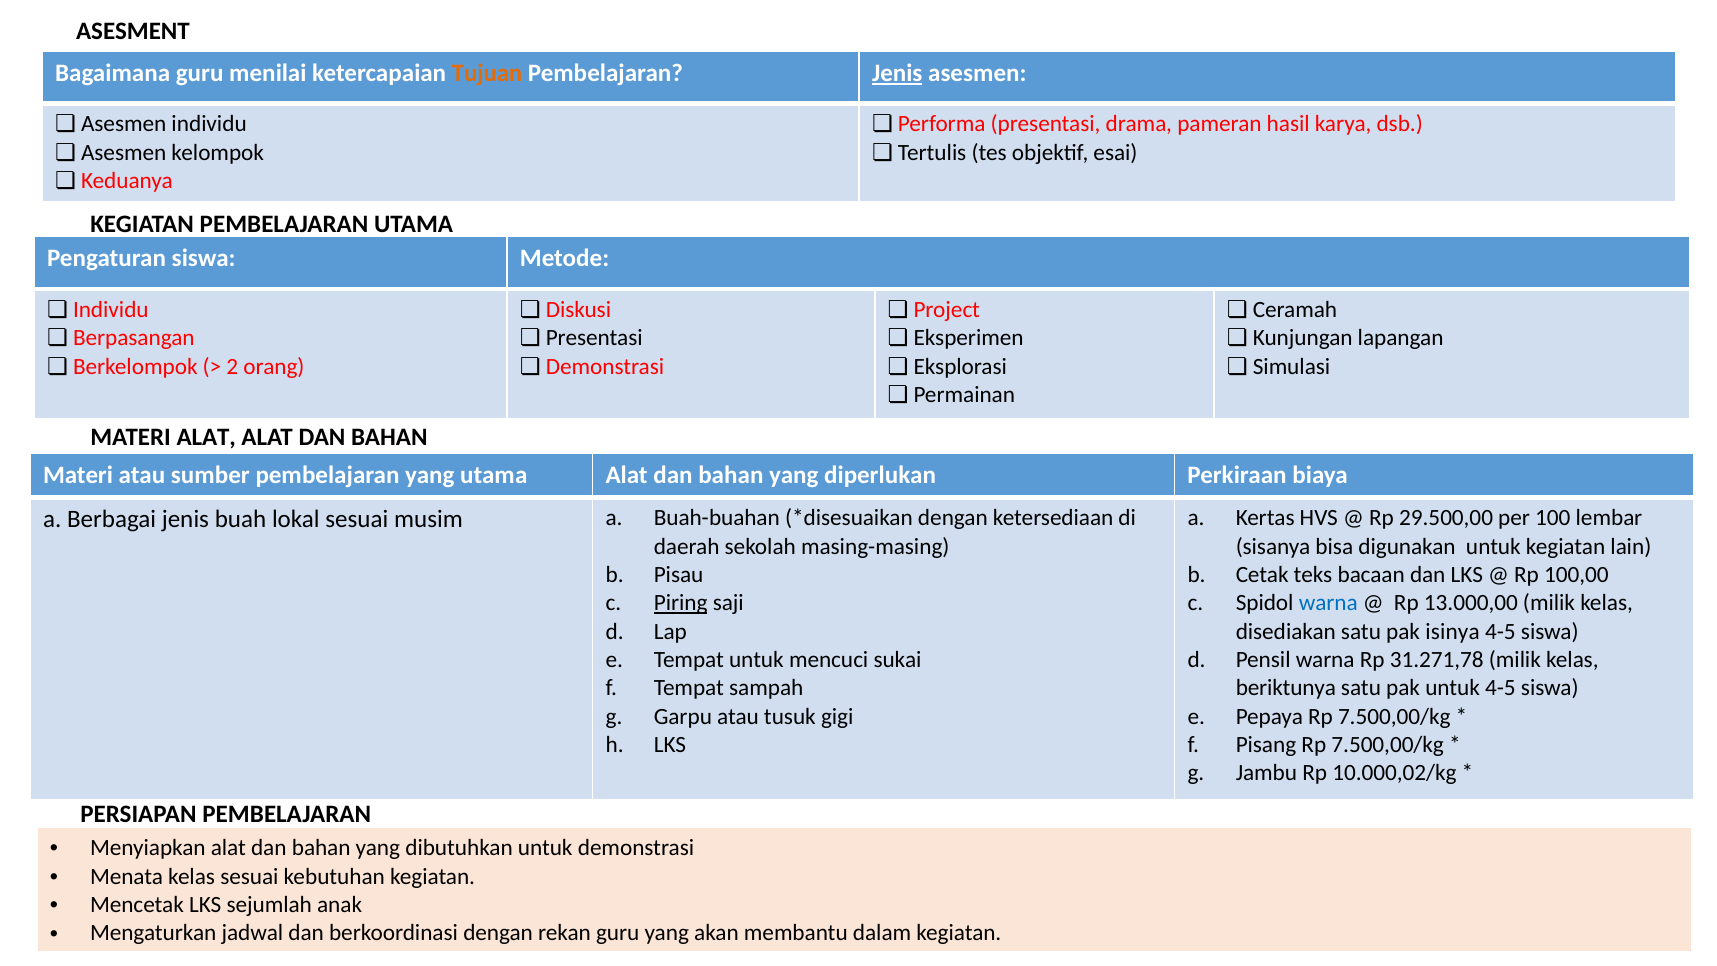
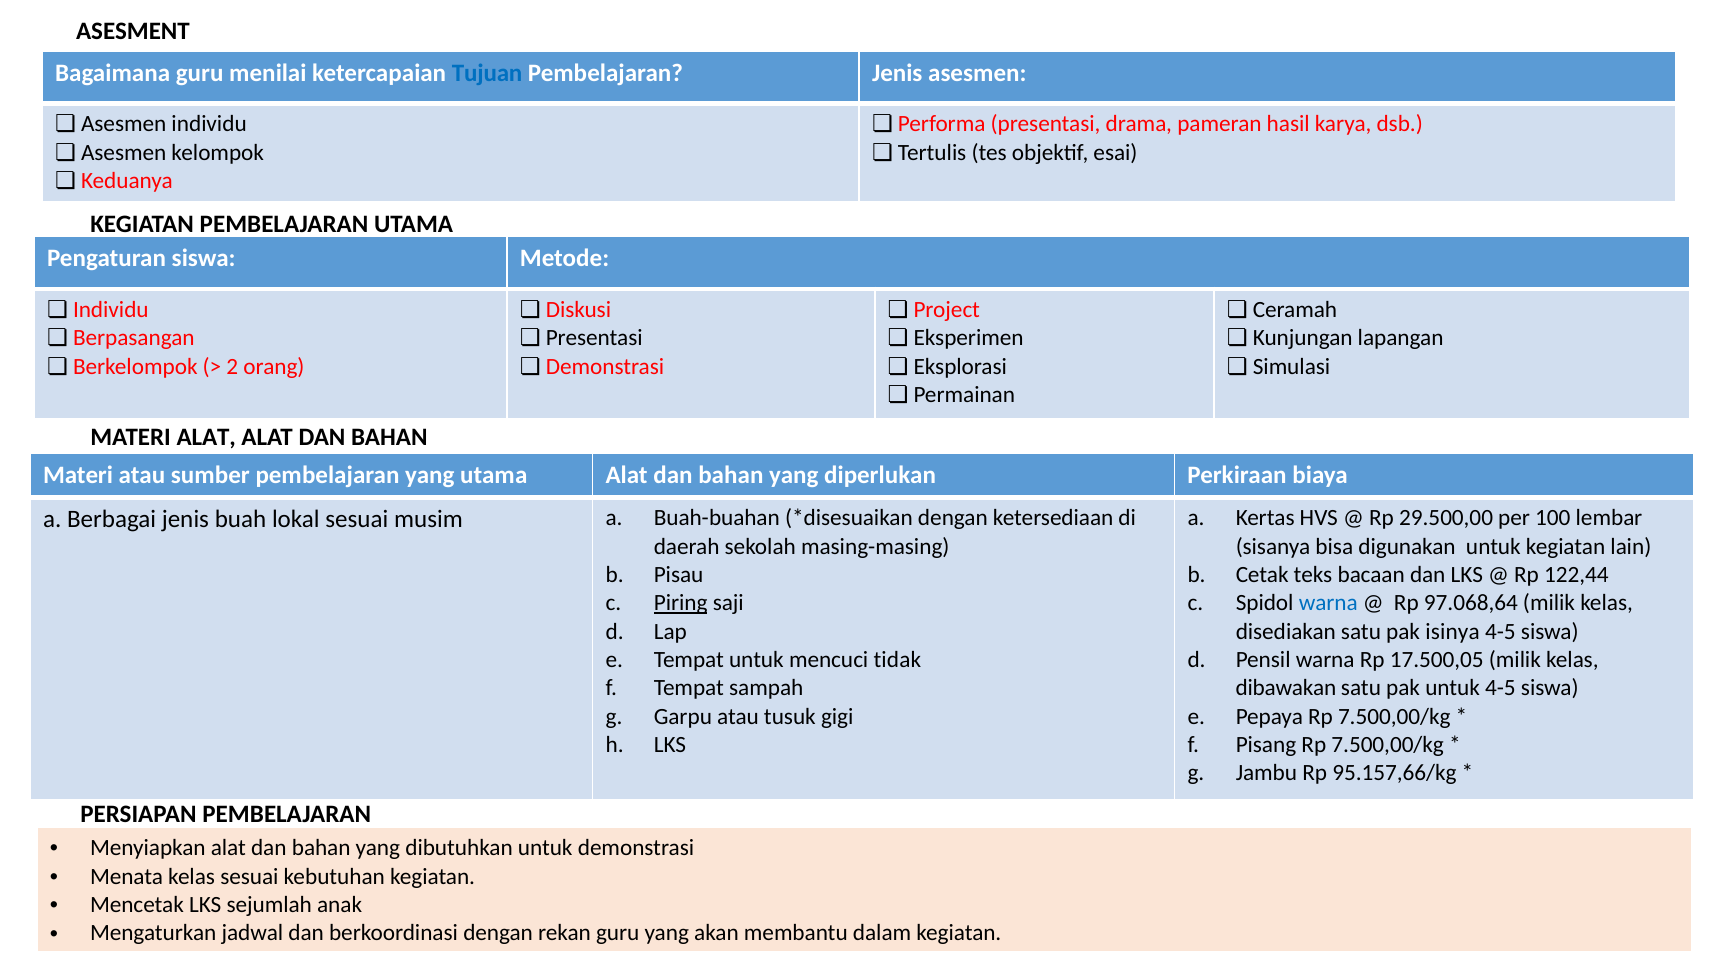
Tujuan colour: orange -> blue (487, 73)
Jenis underline: present -> none (897, 73)
100,00: 100,00 -> 122,44 (1576, 575)
13.000,00: 13.000,00 -> 97.068,64 (1471, 603)
sukai: sukai -> tidak (897, 660)
31.271,78: 31.271,78 -> 17.500,05 (1437, 660)
beriktunya: beriktunya -> dibawakan (1286, 688)
10.000,02/kg: 10.000,02/kg -> 95.157,66/kg (1394, 773)
